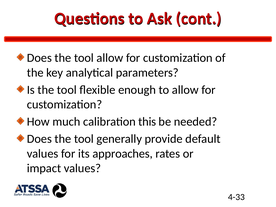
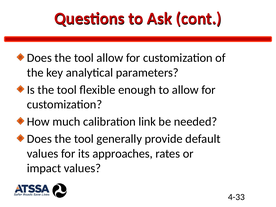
this: this -> link (147, 122)
